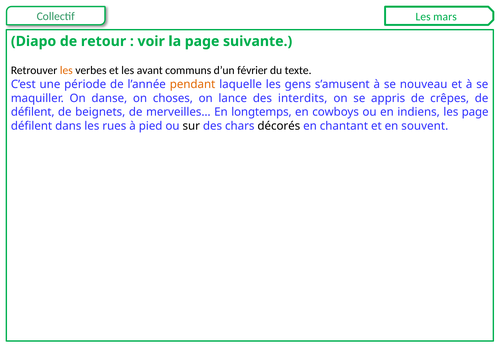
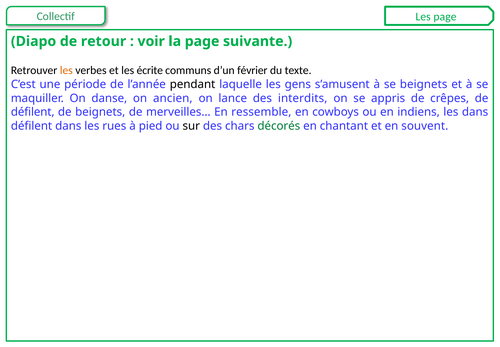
Les mars: mars -> page (445, 17)
avant: avant -> écrite (150, 70)
pendant colour: orange -> black (193, 84)
se nouveau: nouveau -> beignets (424, 84)
choses: choses -> ancien (173, 98)
longtemps: longtemps -> ressemble (261, 112)
les page: page -> dans (475, 112)
décorés colour: black -> green (279, 126)
